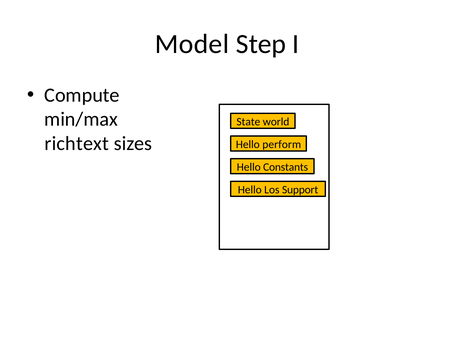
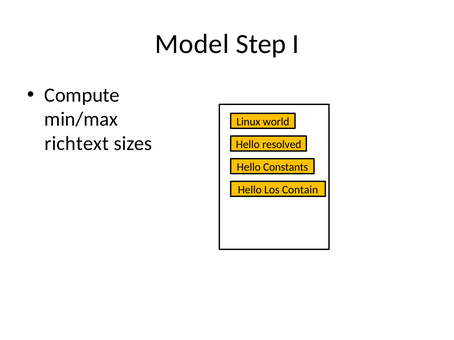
State: State -> Linux (248, 122)
perform: perform -> resolved (282, 145)
Support: Support -> Contain (300, 190)
